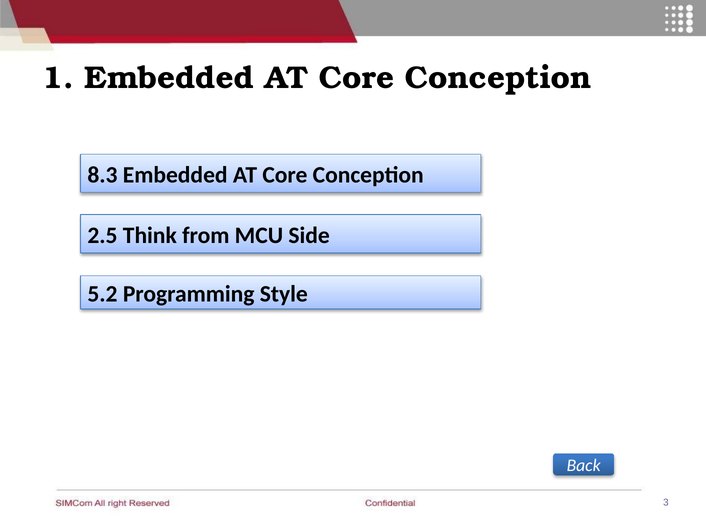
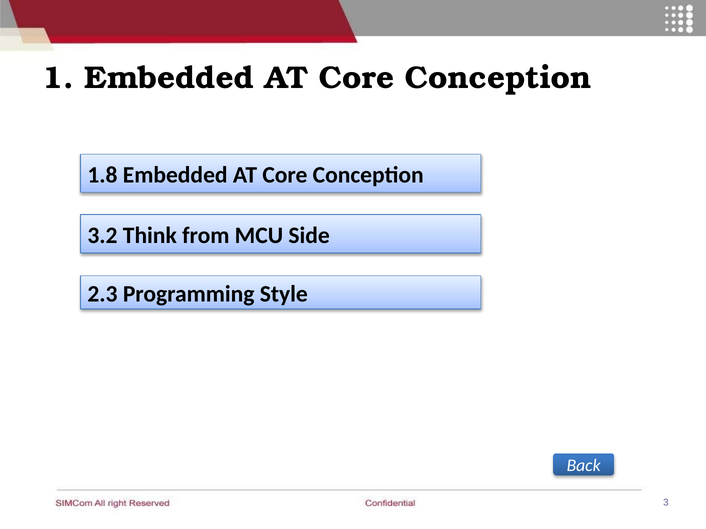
8.3: 8.3 -> 1.8 (102, 175)
2.5: 2.5 -> 3.2 (102, 236)
5.2: 5.2 -> 2.3 (102, 294)
